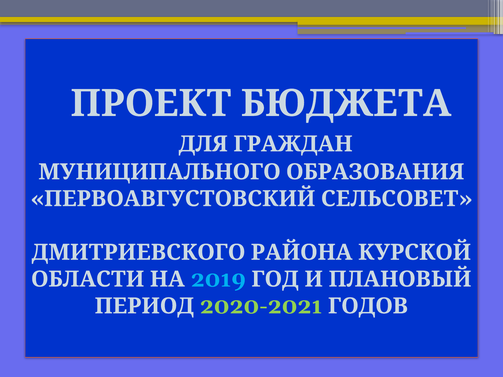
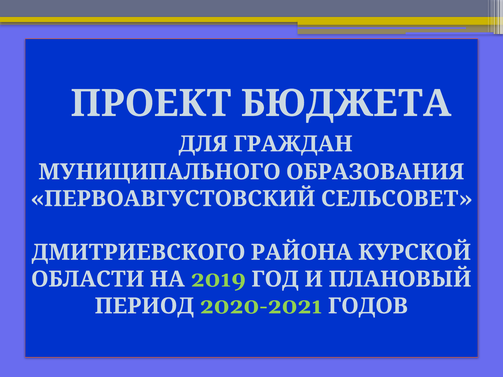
2019 colour: light blue -> light green (218, 279)
